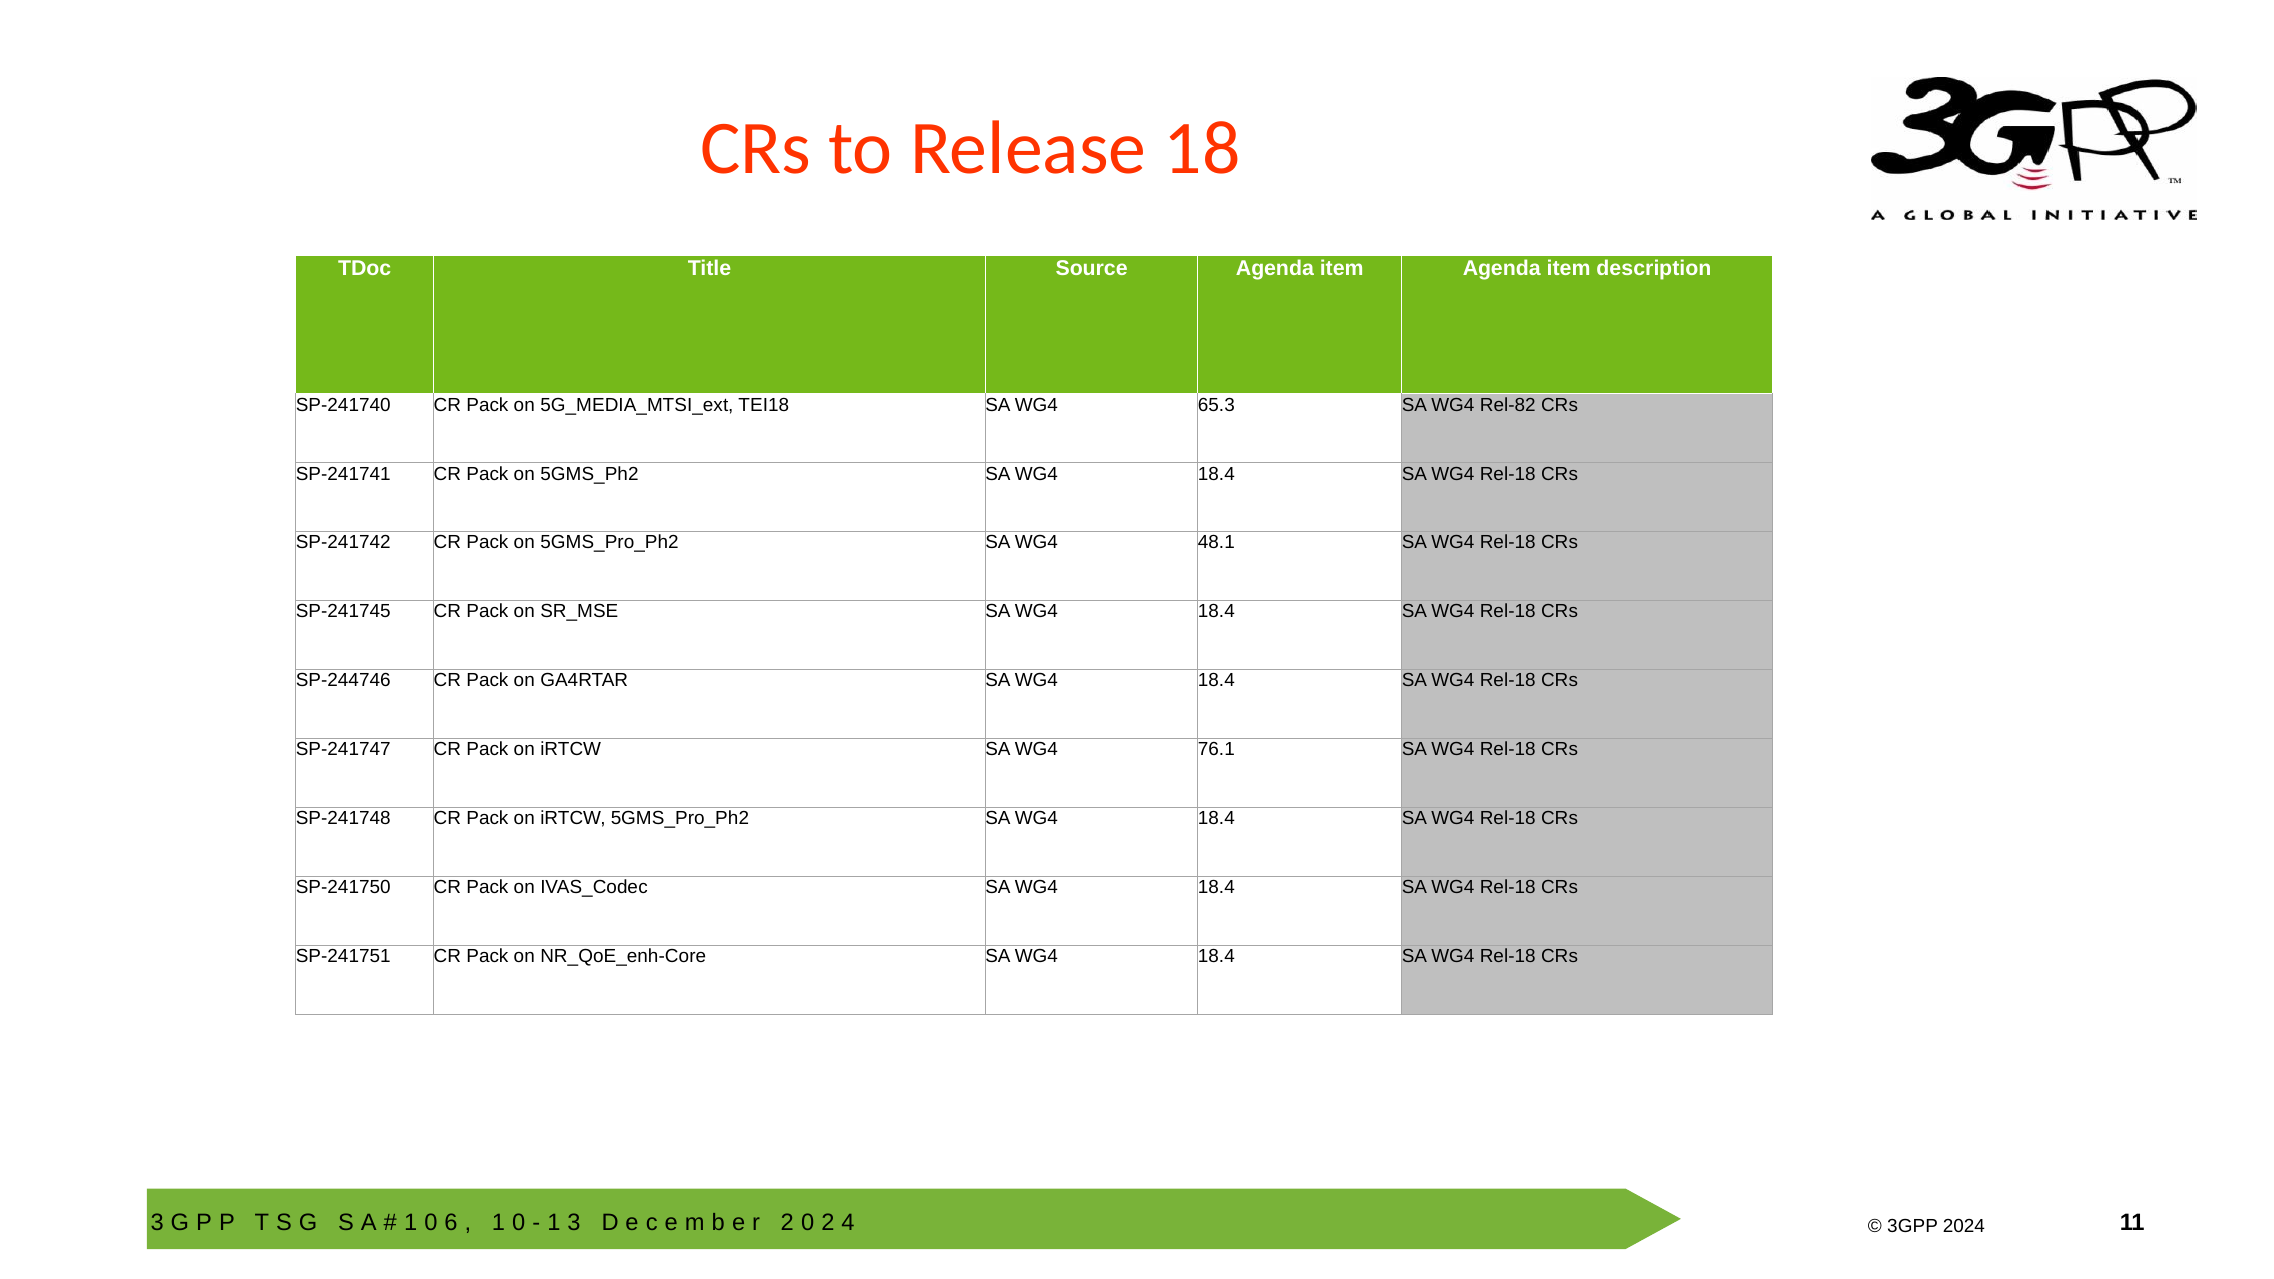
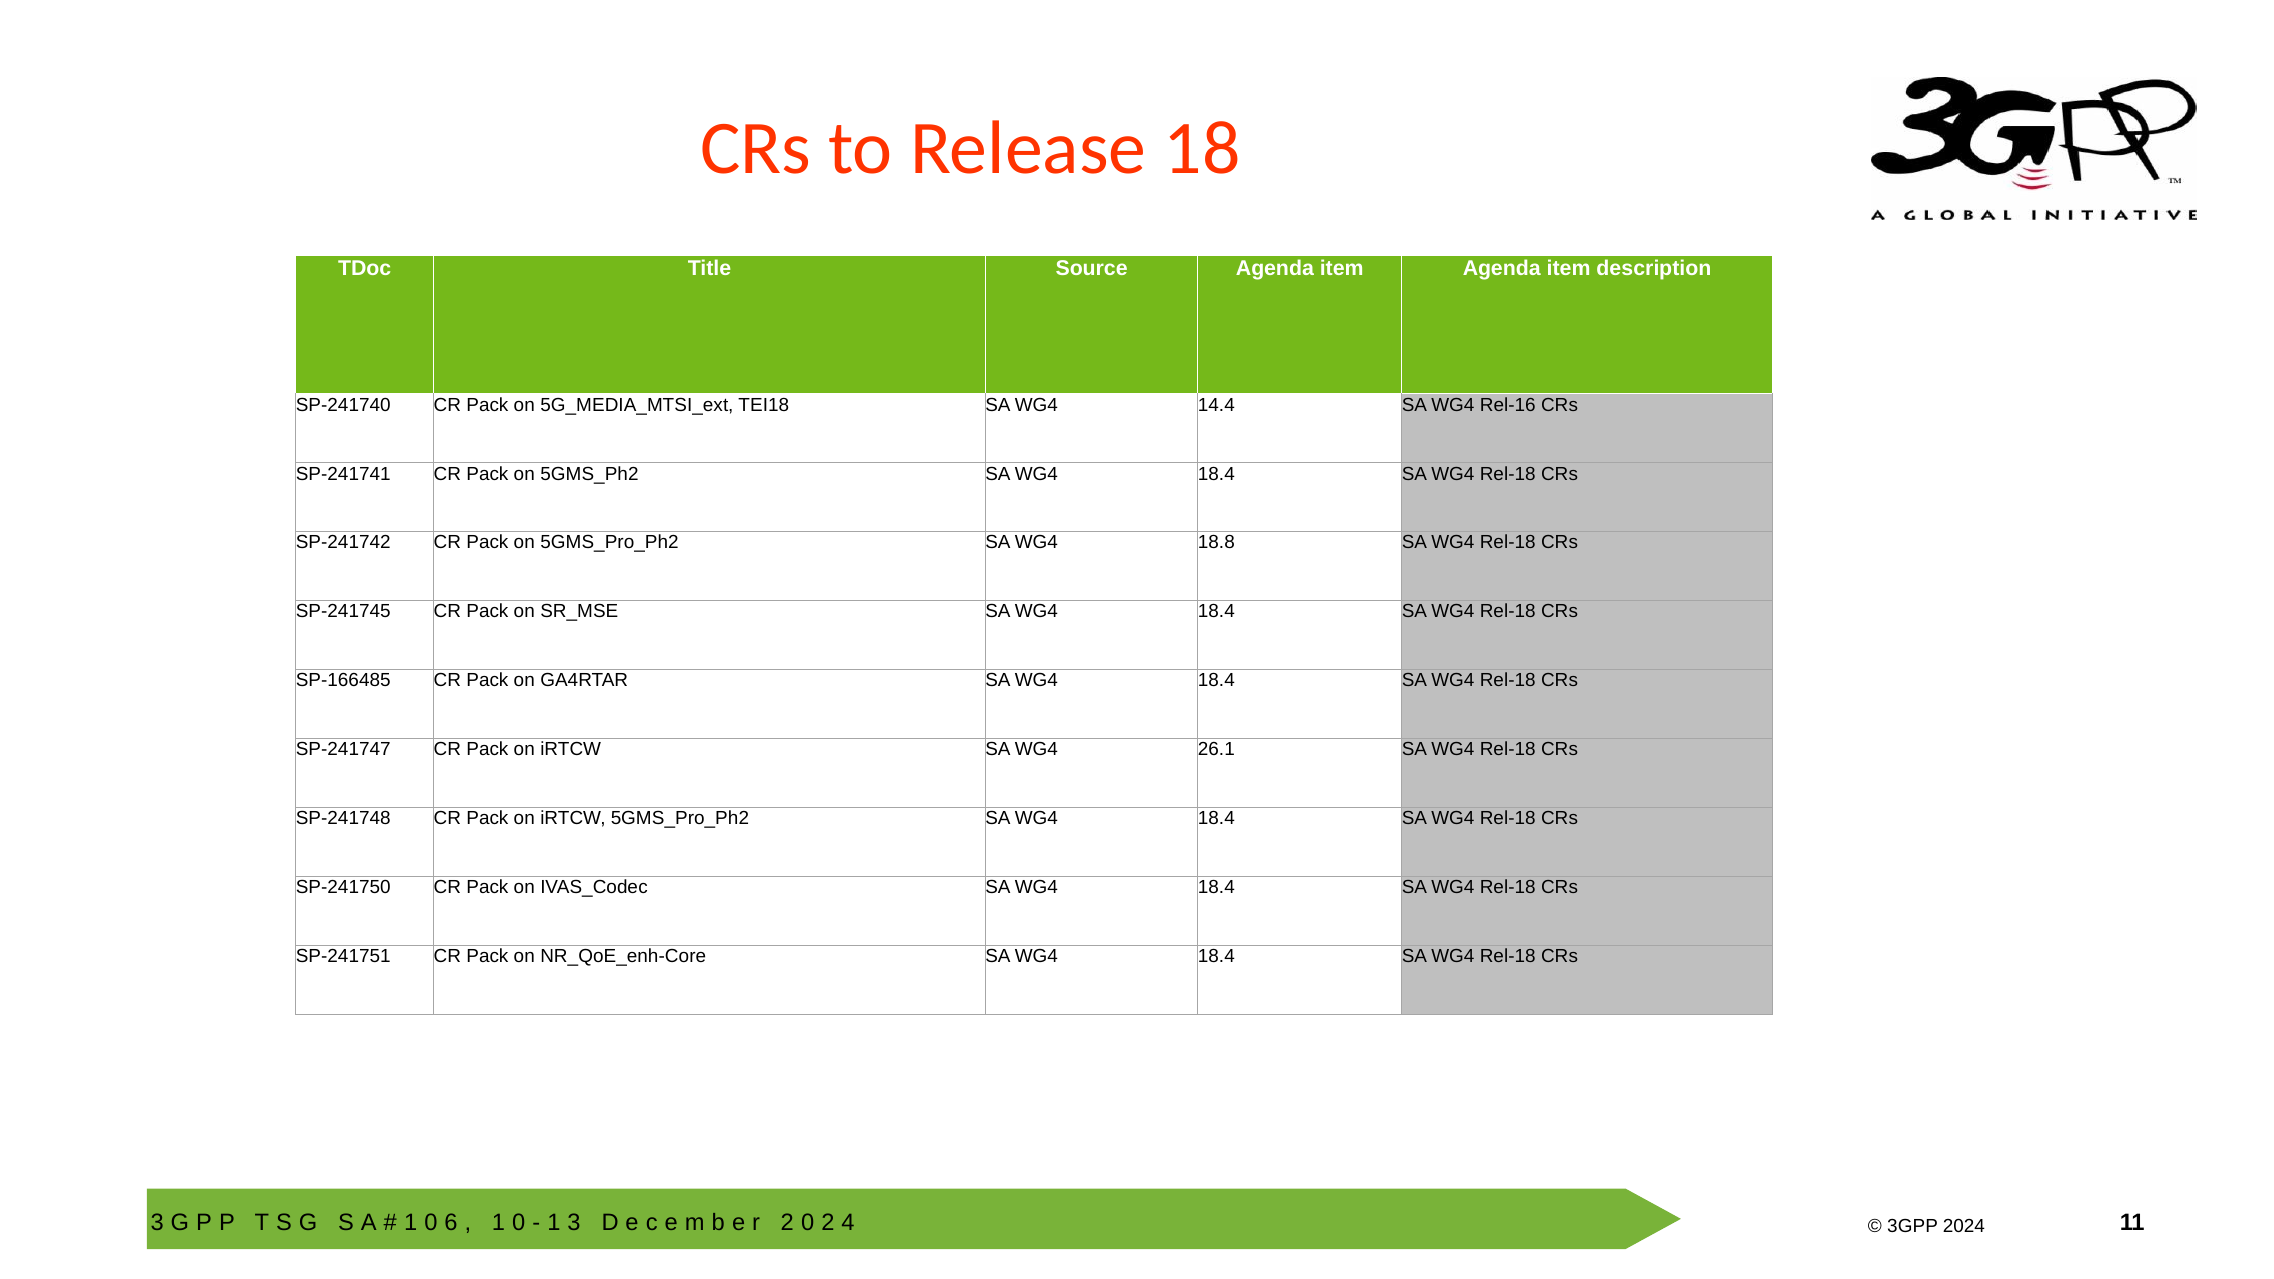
65.3: 65.3 -> 14.4 (1216, 405)
Rel-82: Rel-82 -> Rel-16 (1508, 405)
48.1: 48.1 -> 18.8 (1216, 543)
SP-244746: SP-244746 -> SP-166485 (343, 681)
76.1: 76.1 -> 26.1 (1216, 750)
